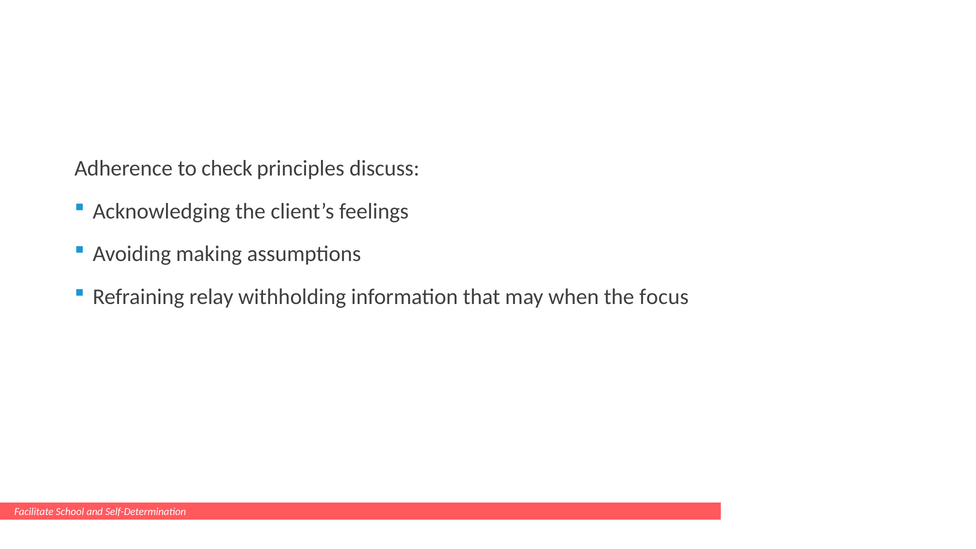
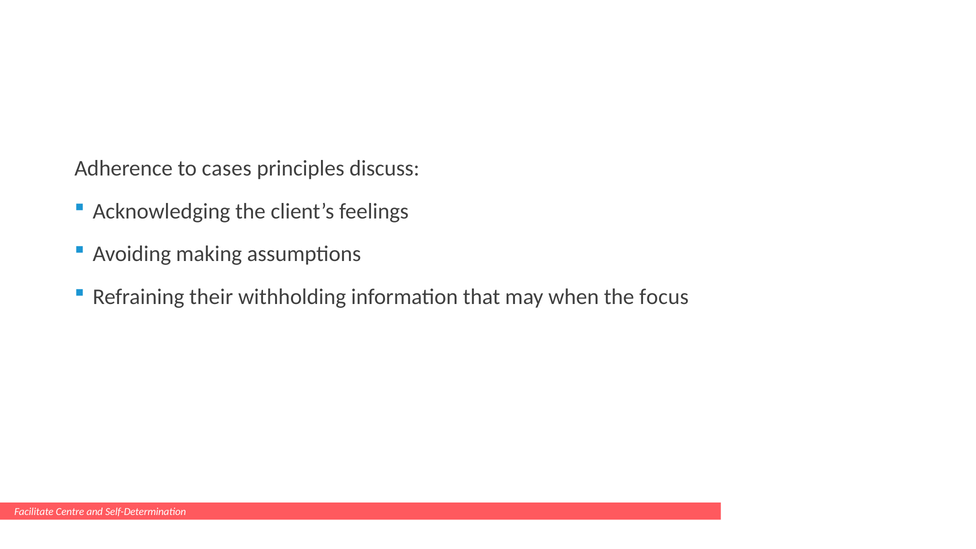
check: check -> cases (227, 168)
relay: relay -> their (211, 297)
School: School -> Centre (70, 512)
